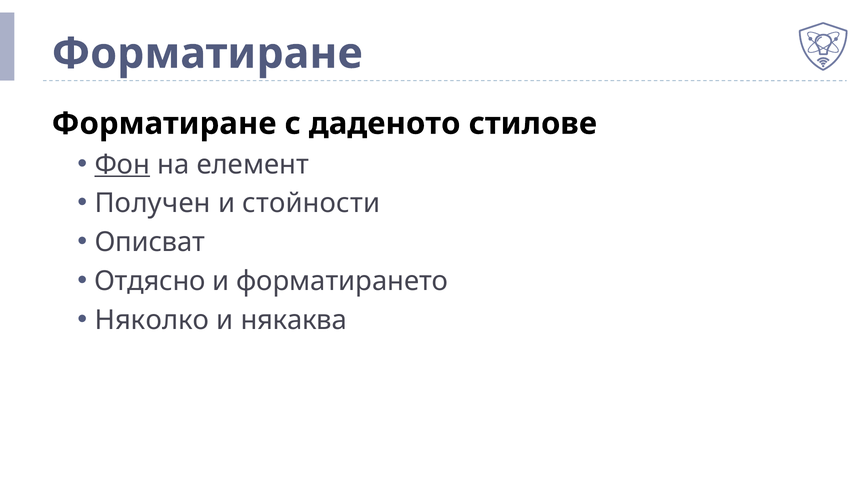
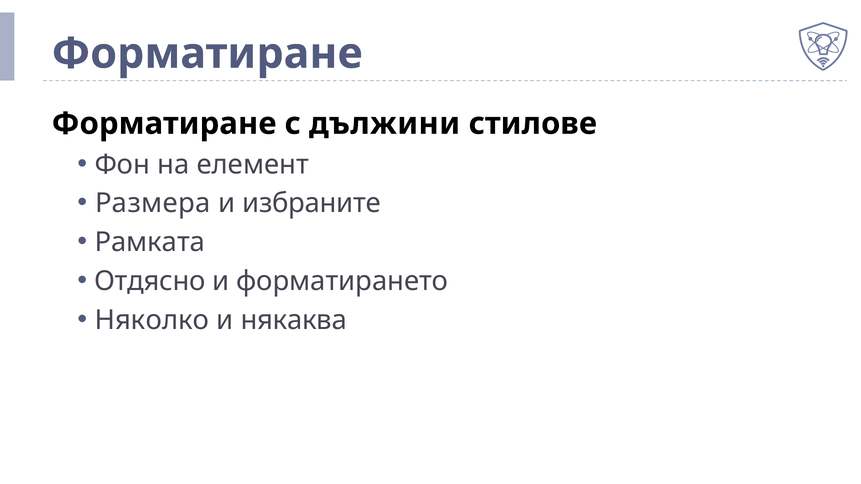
даденото: даденото -> дължини (385, 124)
Фон underline: present -> none (122, 165)
Получен: Получен -> Размера (153, 204)
стойности: стойности -> избраните (312, 204)
Описват: Описват -> Рамката (150, 242)
